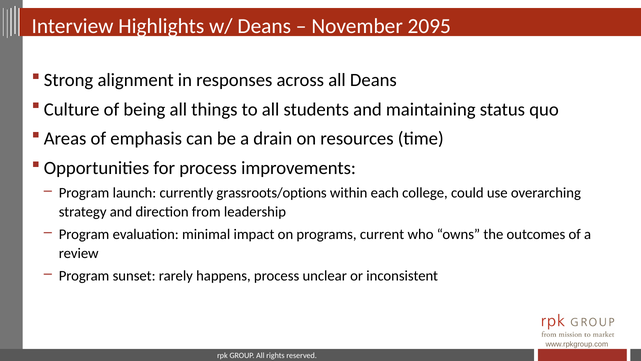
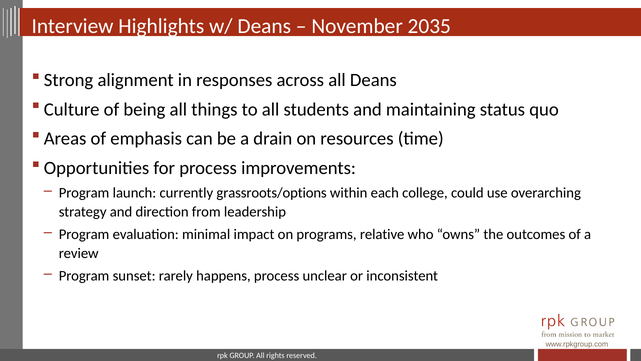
2095: 2095 -> 2035 (429, 26)
current: current -> relative (382, 234)
